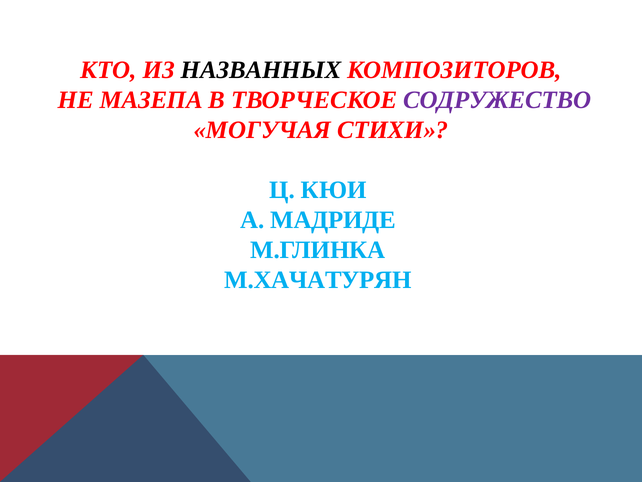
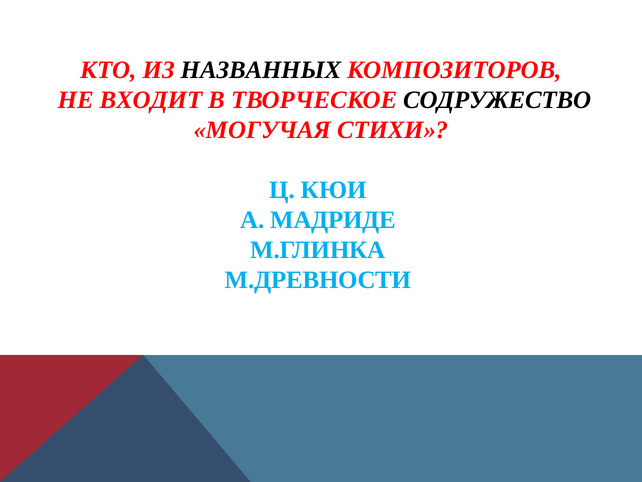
МАЗЕПА: МАЗЕПА -> ВХОДИТ (151, 100)
СОДРУЖЕСТВО colour: purple -> black (497, 100)
М.ХАЧАТУРЯН: М.ХАЧАТУРЯН -> М.ДРЕВНОСТИ (318, 280)
